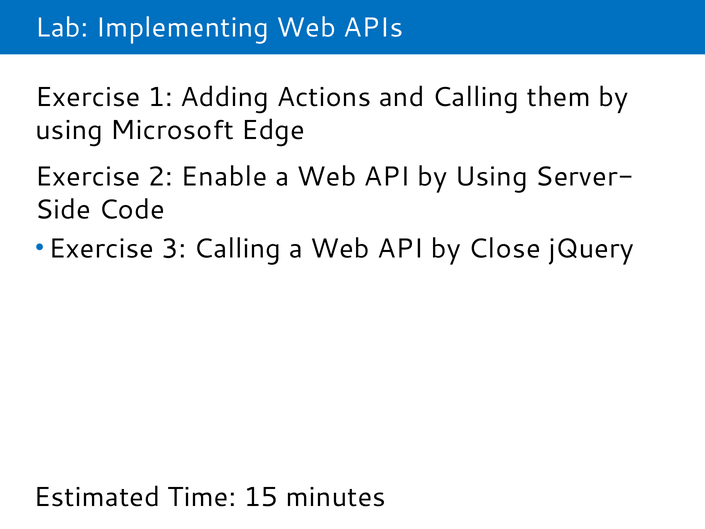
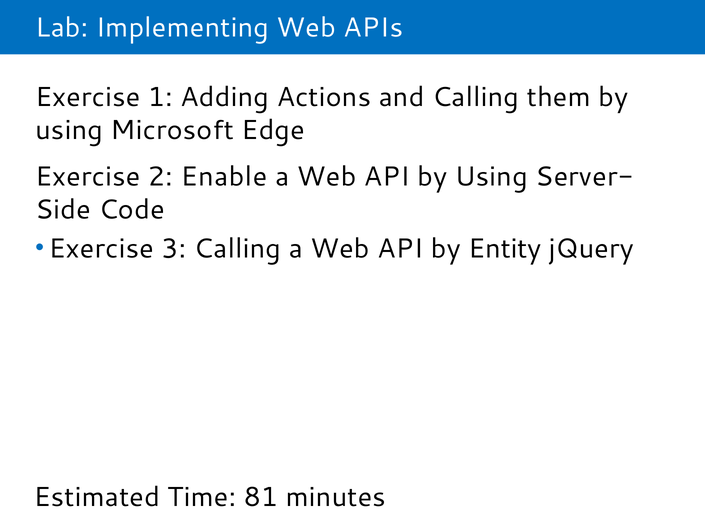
Close: Close -> Entity (505, 249)
15: 15 -> 81 (261, 497)
